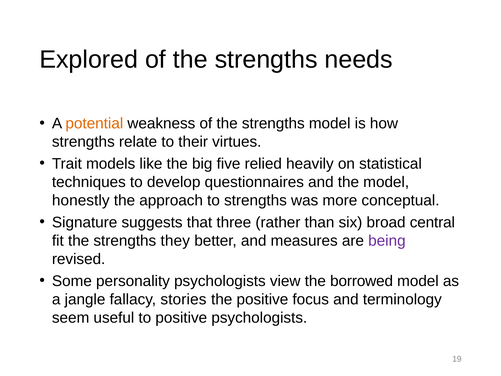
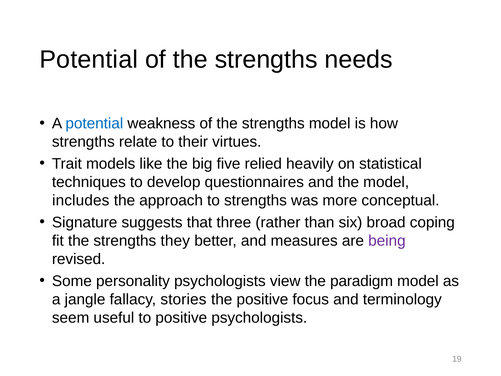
Explored: Explored -> Potential (89, 60)
potential colour: orange -> blue (94, 123)
honestly: honestly -> includes (81, 200)
central: central -> coping (432, 222)
borrowed: borrowed -> paradigm (362, 281)
